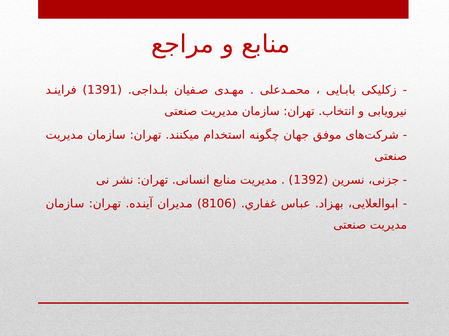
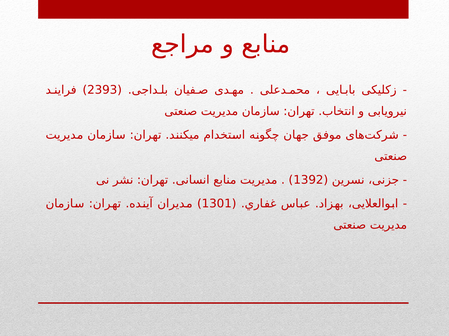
1391: 1391 -> 2393 (102, 90)
8106: 8106 -> 1301 (217, 204)
